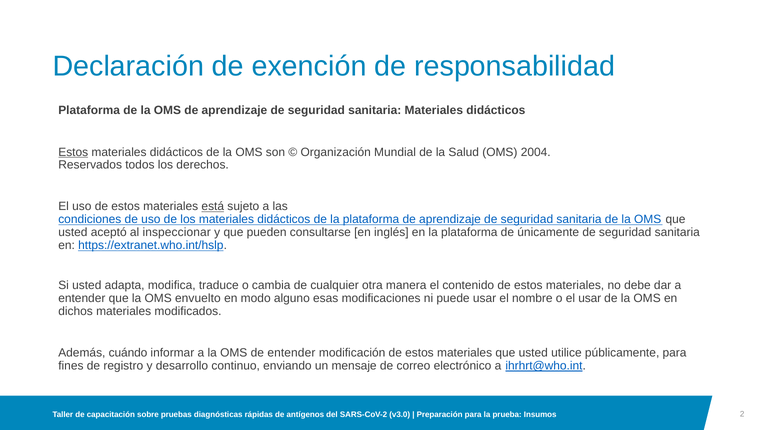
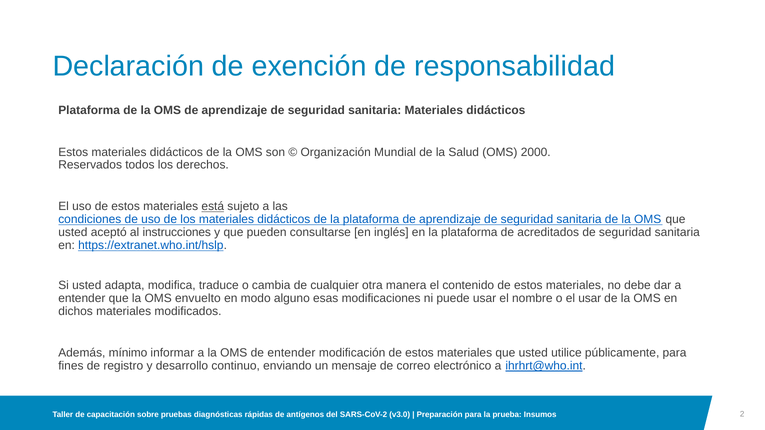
Estos underline: present -> none (73, 152)
2004: 2004 -> 2000 (536, 152)
inspeccionar: inspeccionar -> instrucciones (177, 233)
únicamente: únicamente -> acreditados (548, 233)
cuándo: cuándo -> mínimo (128, 353)
